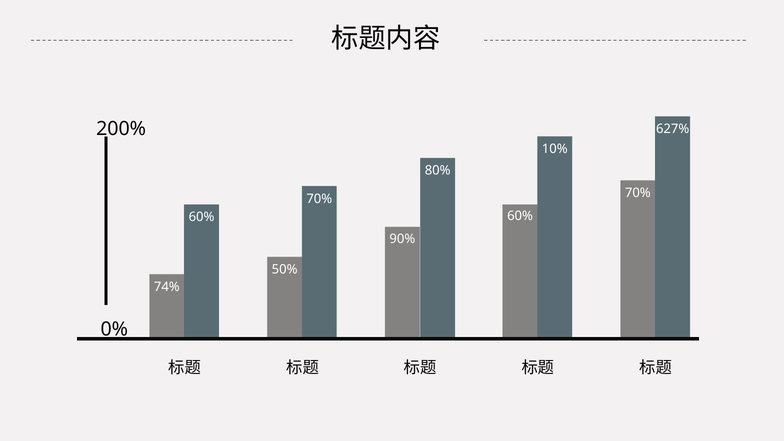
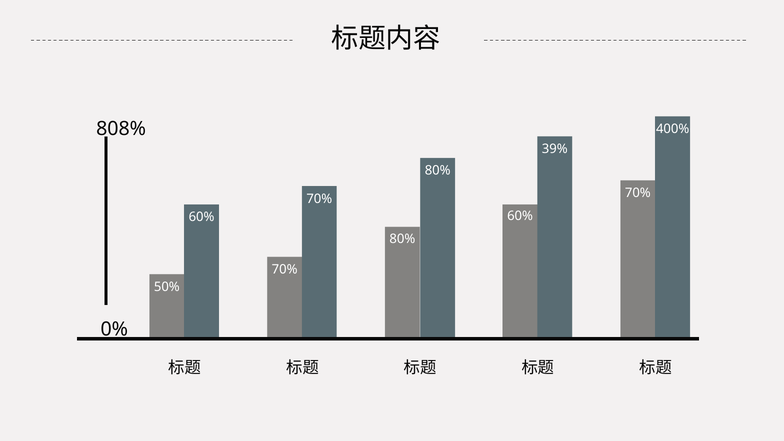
200%: 200% -> 808% (121, 129)
627%: 627% -> 400% (673, 129)
10%: 10% -> 39% (555, 149)
90%: 90% -> 80% (402, 239)
50%: 50% -> 70% (285, 269)
74%: 74% -> 50% (167, 287)
